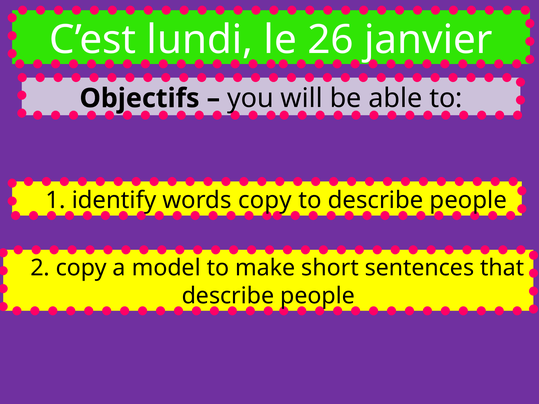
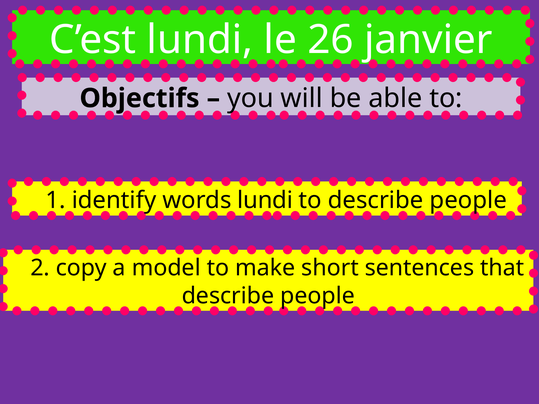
words copy: copy -> lundi (265, 200)
